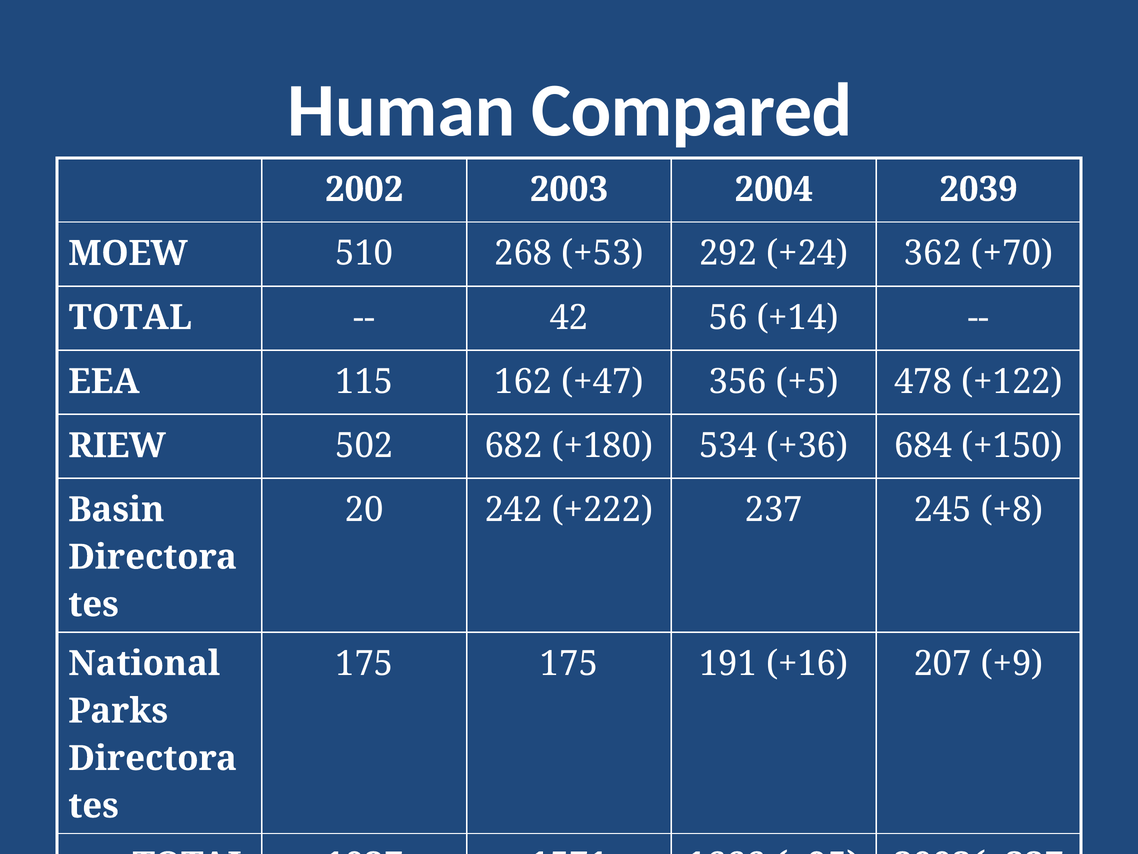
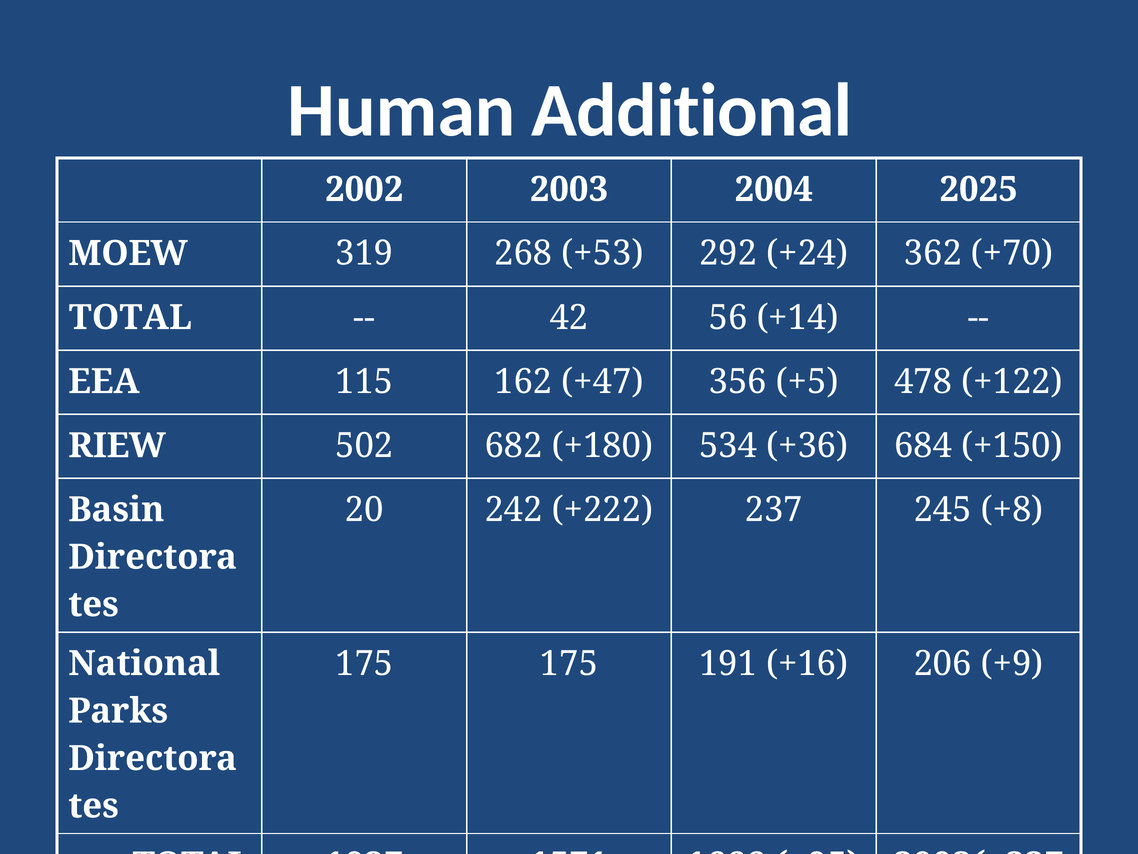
Compared: Compared -> Additional (692, 111)
2039: 2039 -> 2025 (979, 189)
510: 510 -> 319 (364, 253)
207: 207 -> 206 (943, 663)
